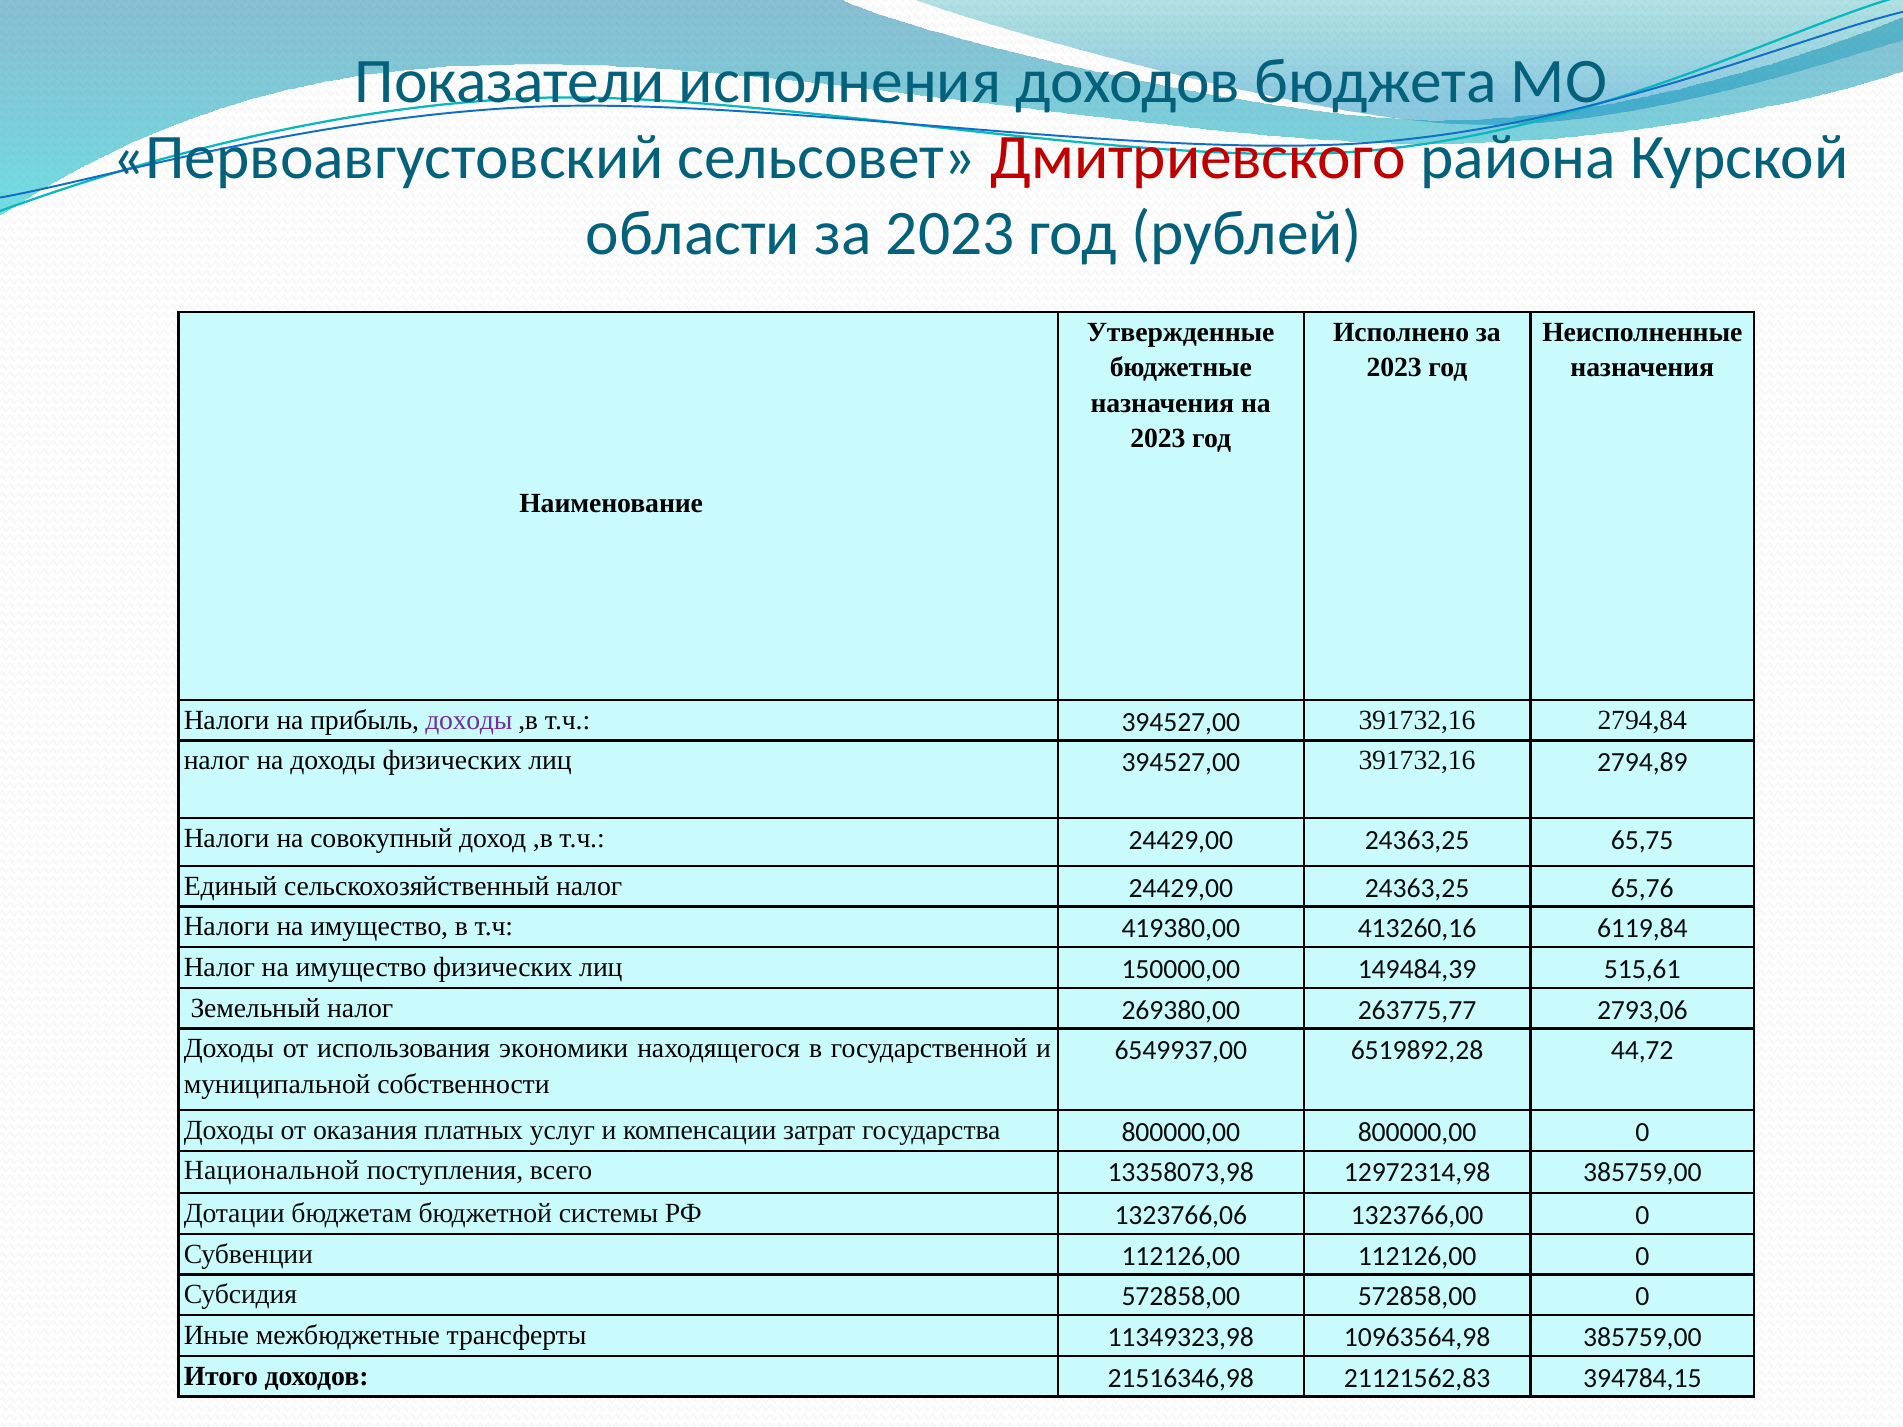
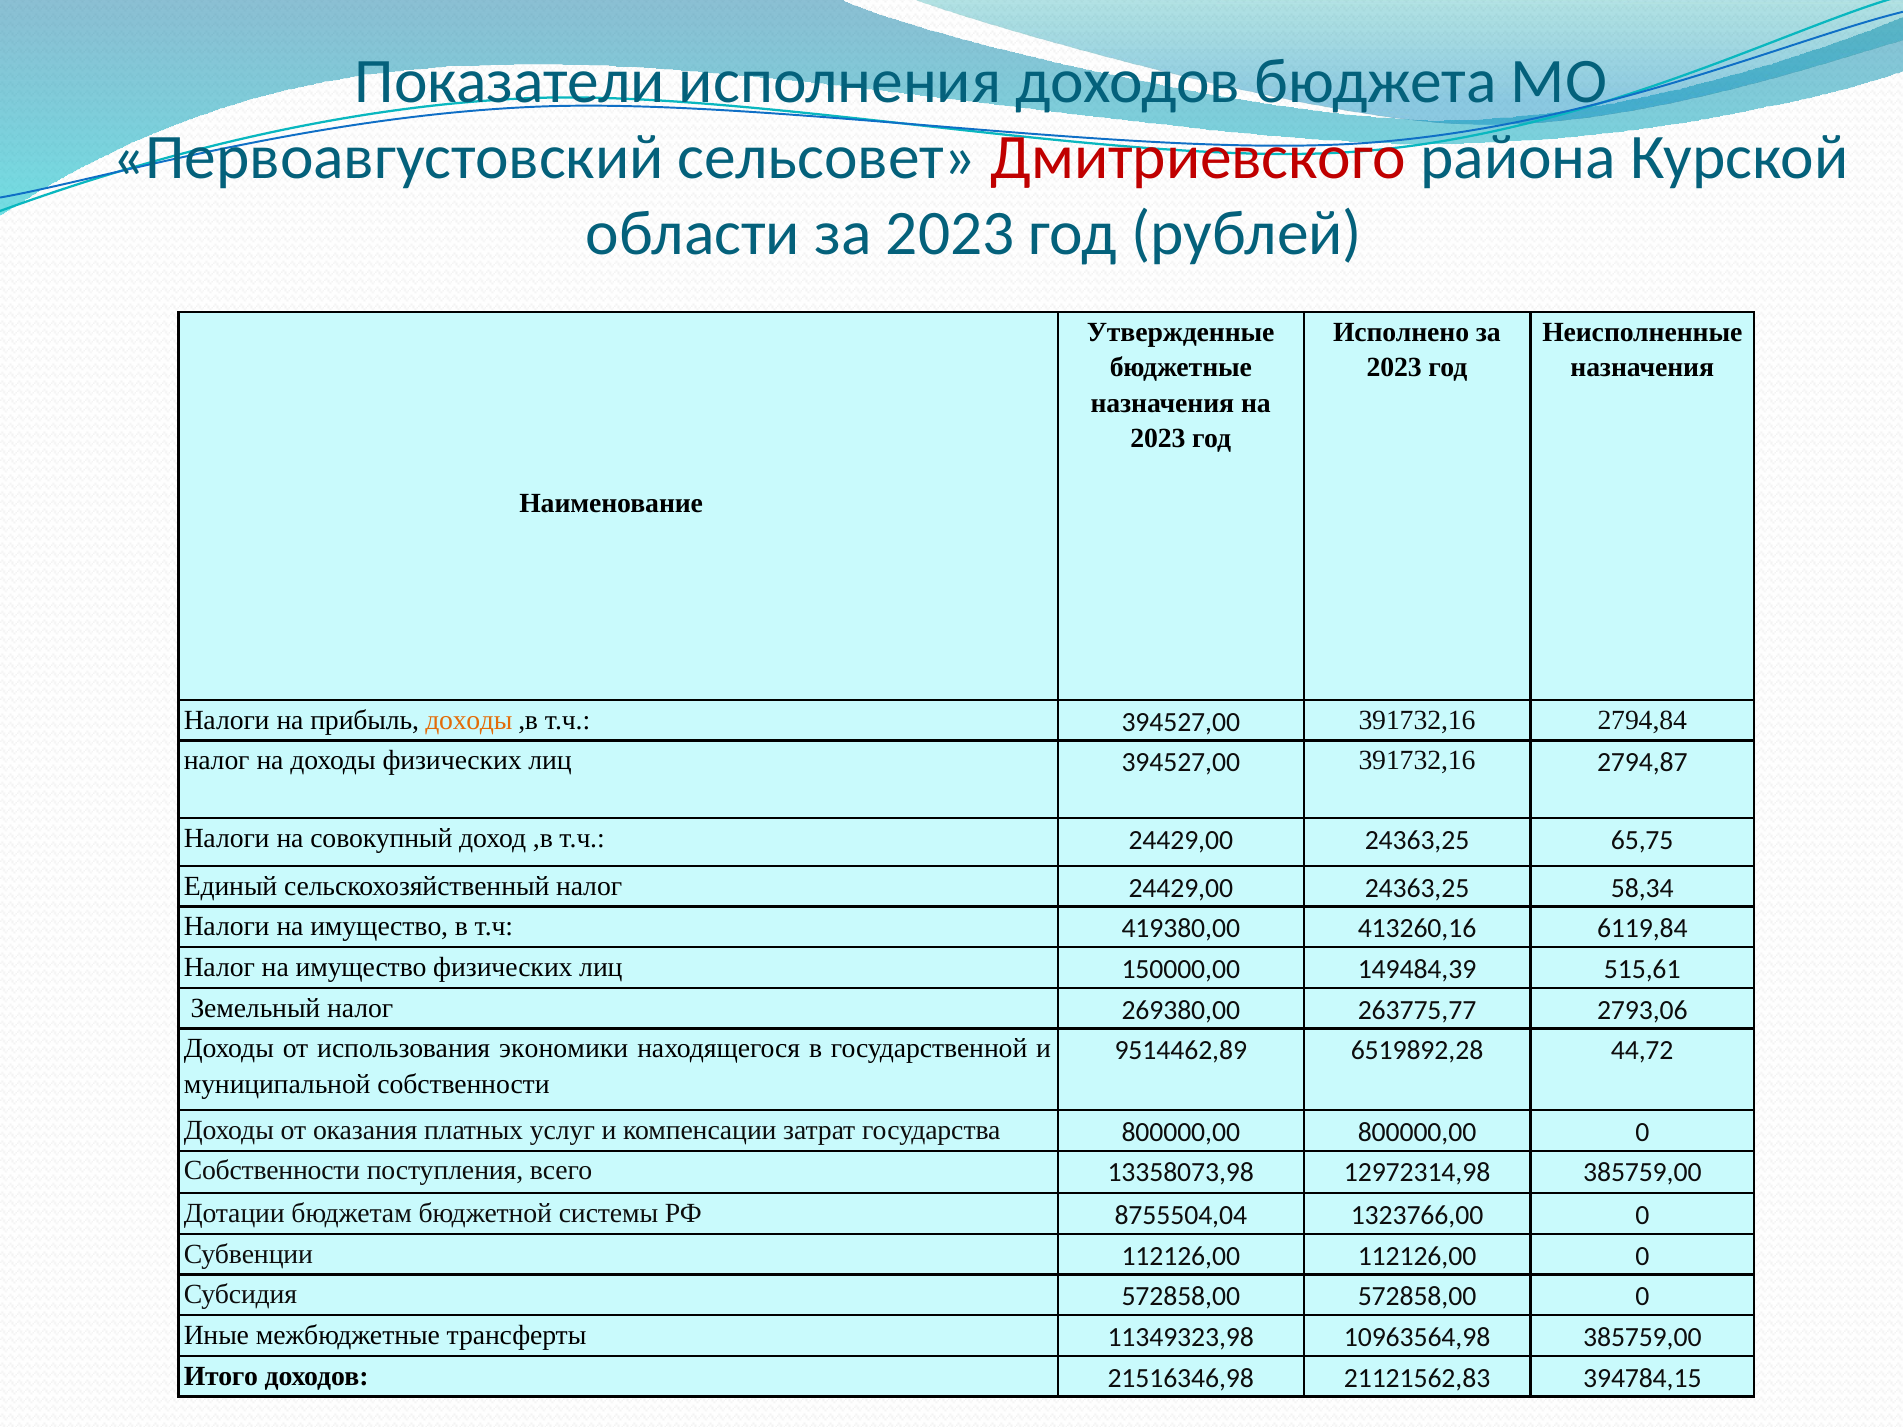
доходы colour: purple -> orange (469, 720)
2794,89: 2794,89 -> 2794,87 (1642, 763)
65,76: 65,76 -> 58,34 (1642, 888)
6549937,00: 6549937,00 -> 9514462,89 (1181, 1051)
Национальной: Национальной -> Собственности (272, 1171)
1323766,06: 1323766,06 -> 8755504,04 (1181, 1216)
